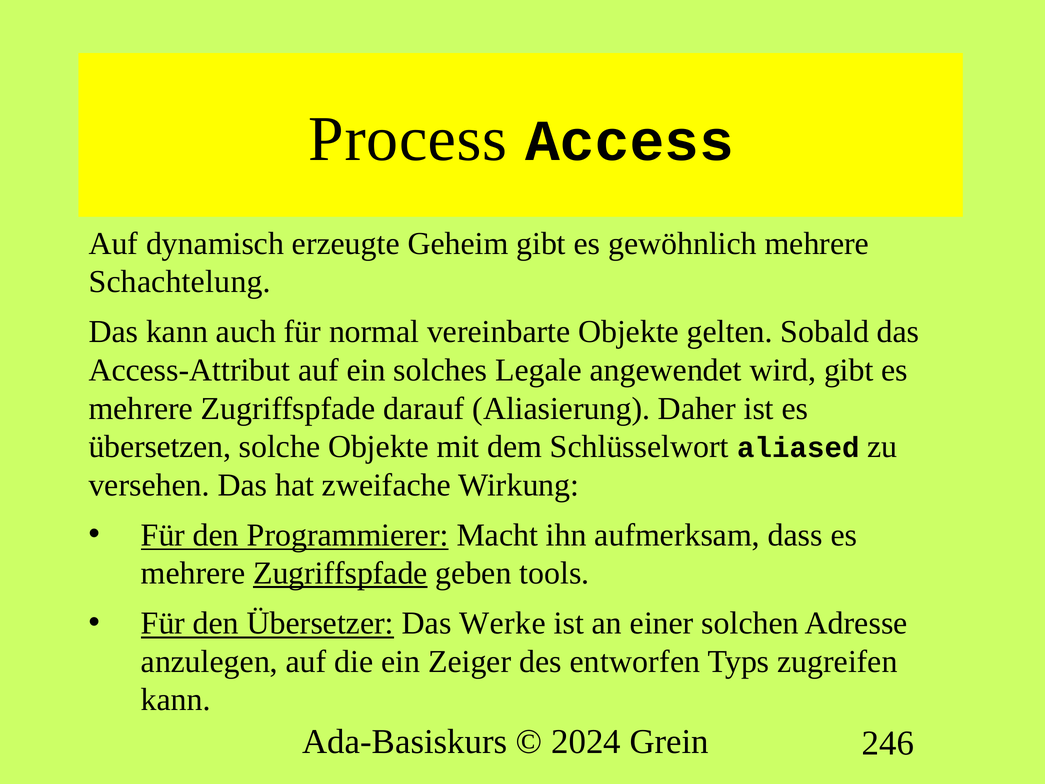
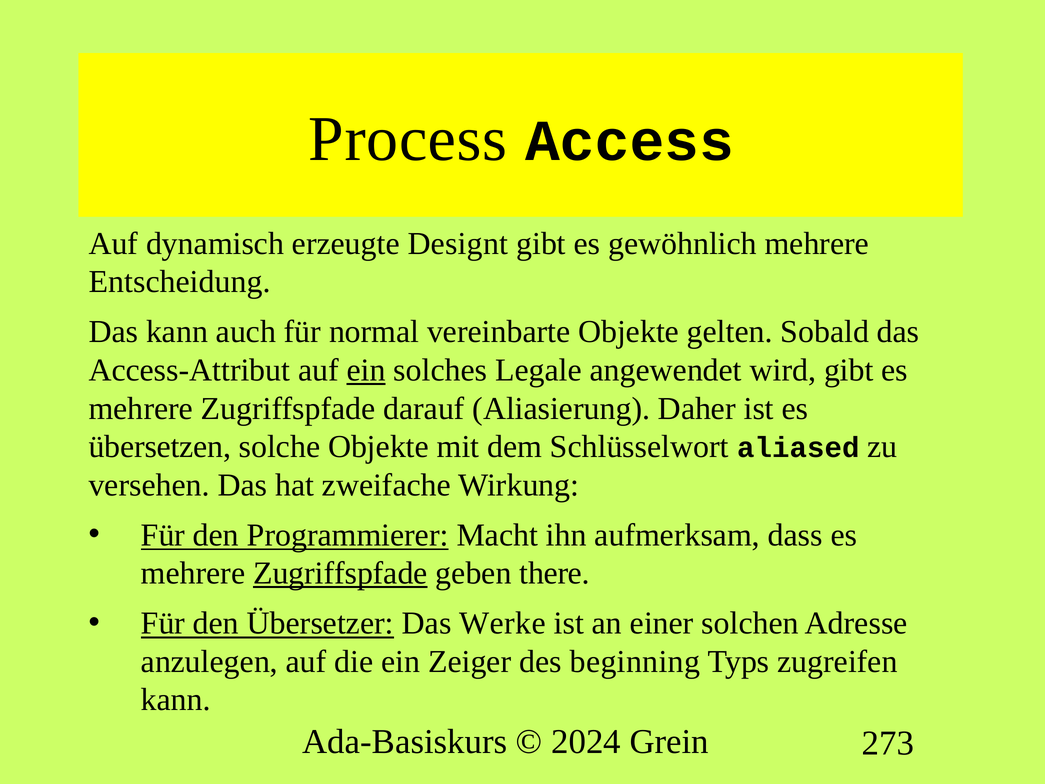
Geheim: Geheim -> Designt (458, 244)
Schachtelung: Schachtelung -> Entscheidung (180, 282)
ein underline: none -> present (366, 370)
tools: tools -> there (555, 573)
entworfen: entworfen -> beginning (635, 661)
246: 246 -> 273 (888, 743)
